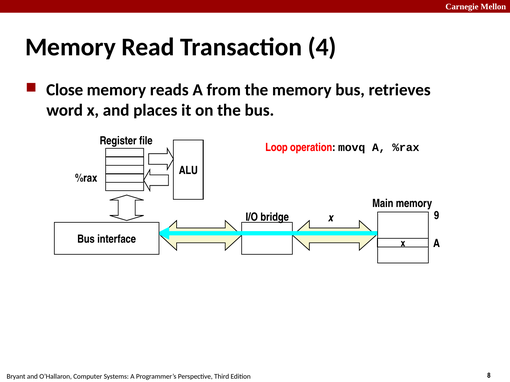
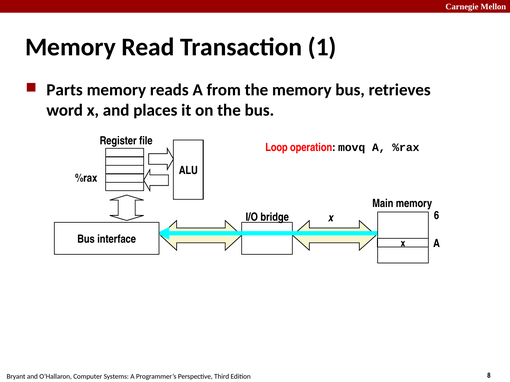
4: 4 -> 1 (322, 47)
Close: Close -> Parts (65, 90)
9: 9 -> 6 (437, 216)
